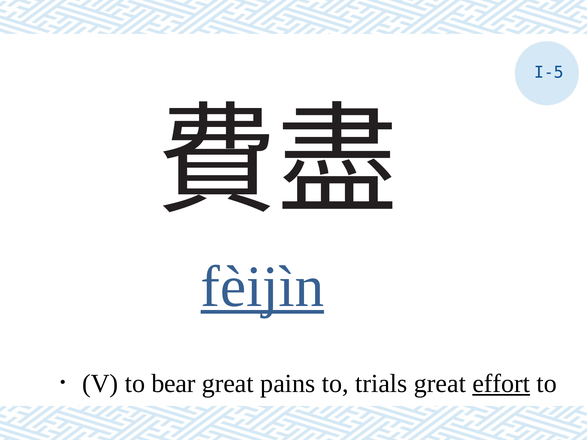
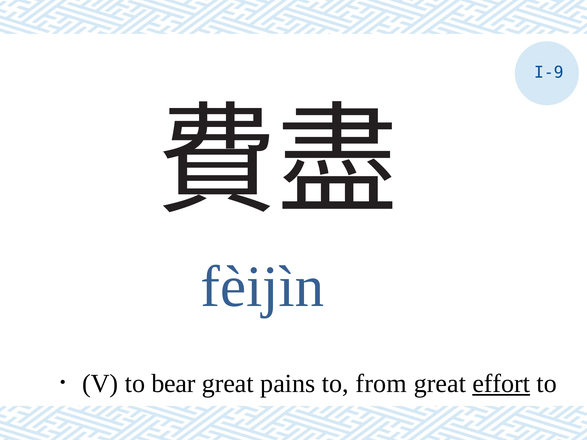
I-5: I-5 -> I-9 (549, 72)
fèijìn underline: present -> none (262, 287)
trials: trials -> from (381, 384)
